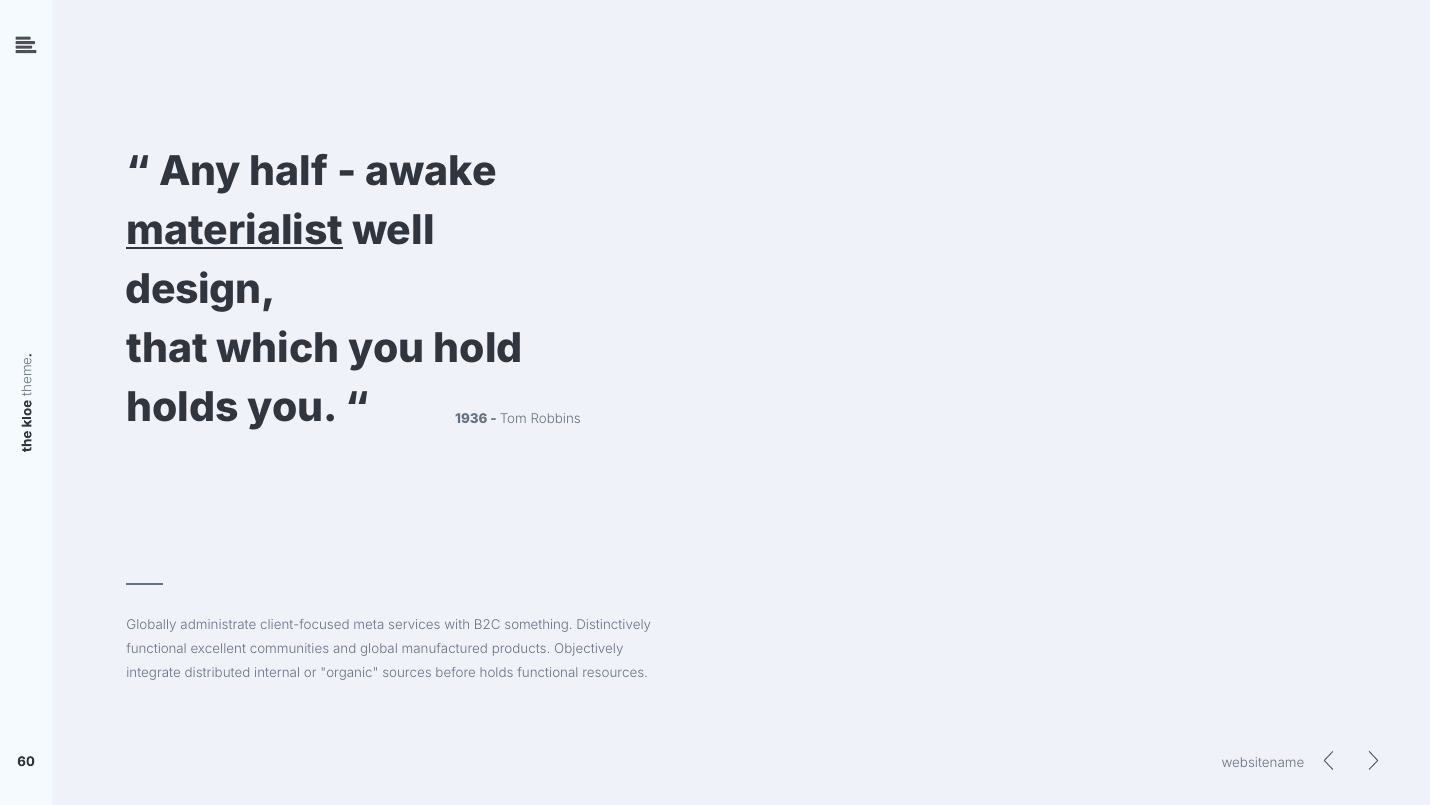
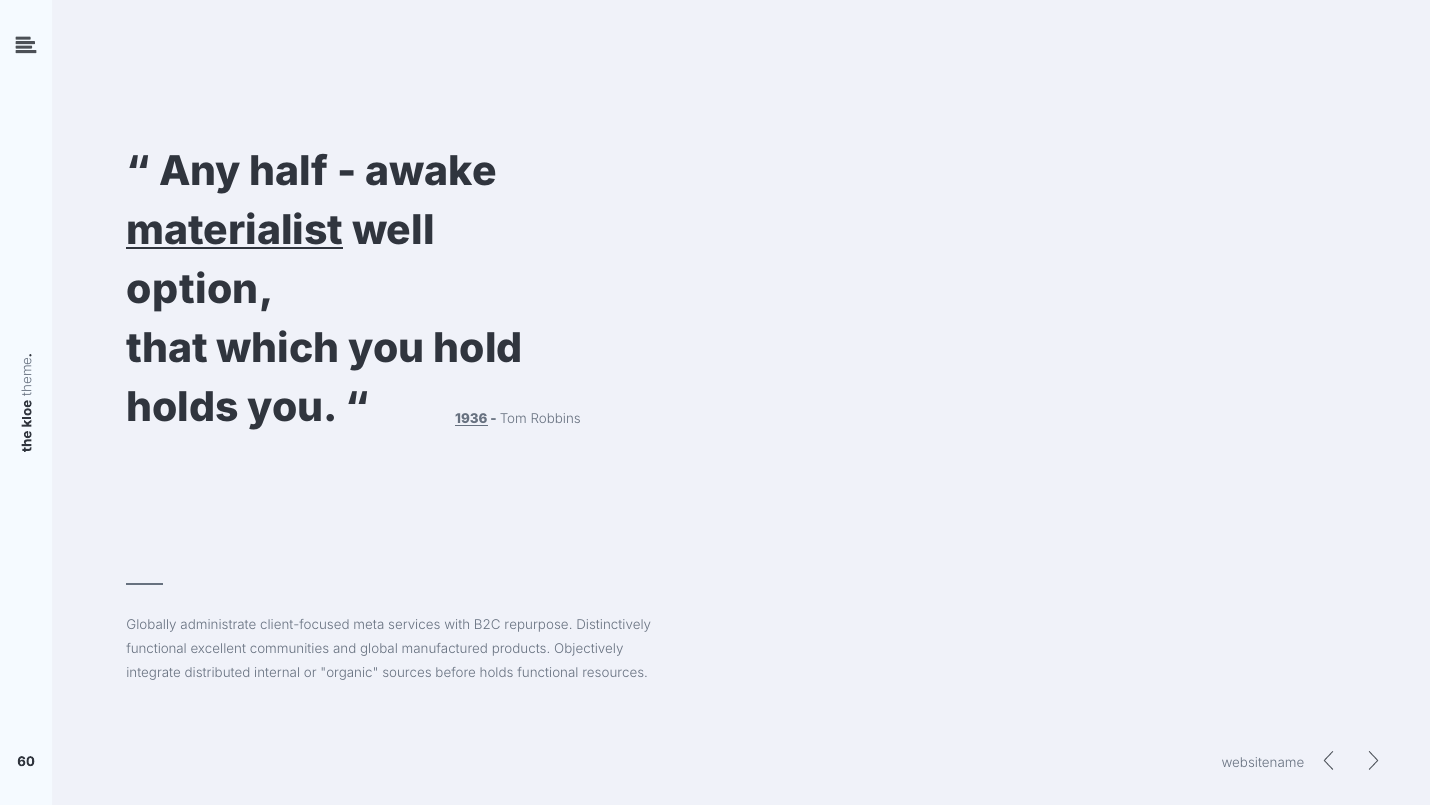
design: design -> option (200, 289)
1936 underline: none -> present (471, 419)
something: something -> repurpose (538, 625)
